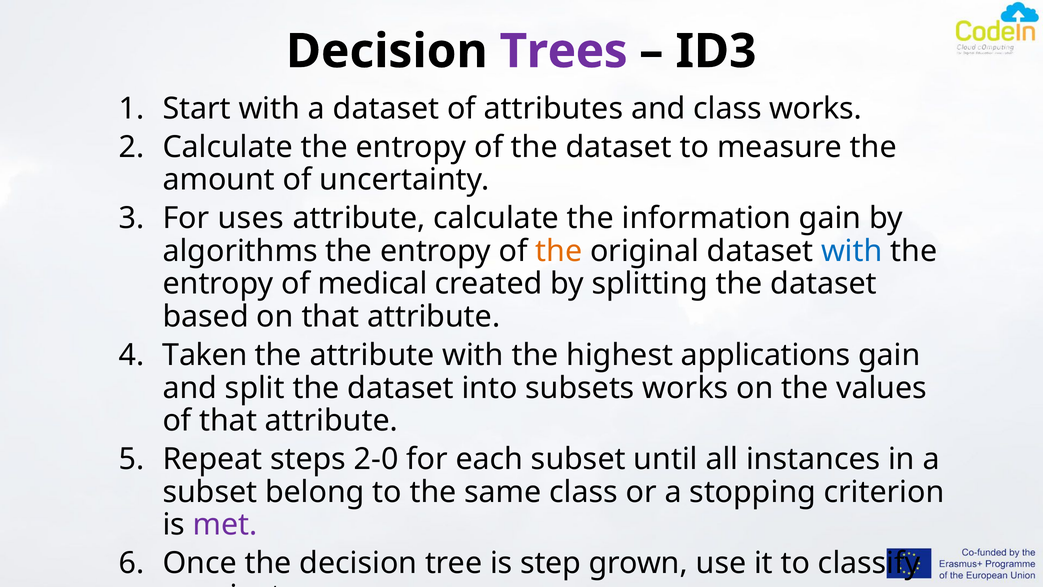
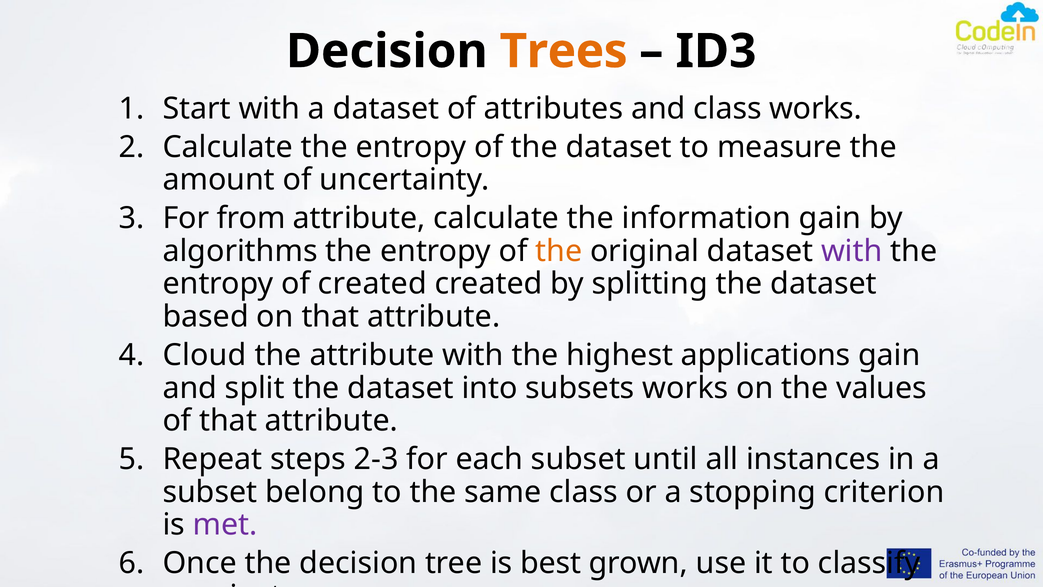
Trees colour: purple -> orange (564, 51)
uses: uses -> from (251, 218)
with colour: blue -> purple (852, 251)
of medical: medical -> created (372, 284)
Taken: Taken -> Cloud (205, 355)
2-0: 2-0 -> 2-3 (376, 459)
step: step -> best (551, 563)
